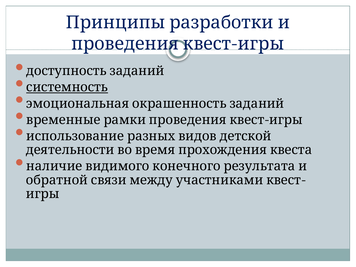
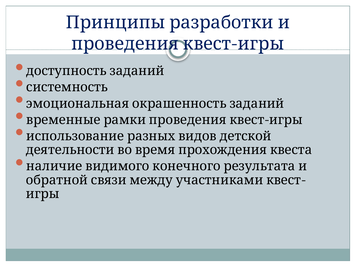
системность underline: present -> none (67, 87)
